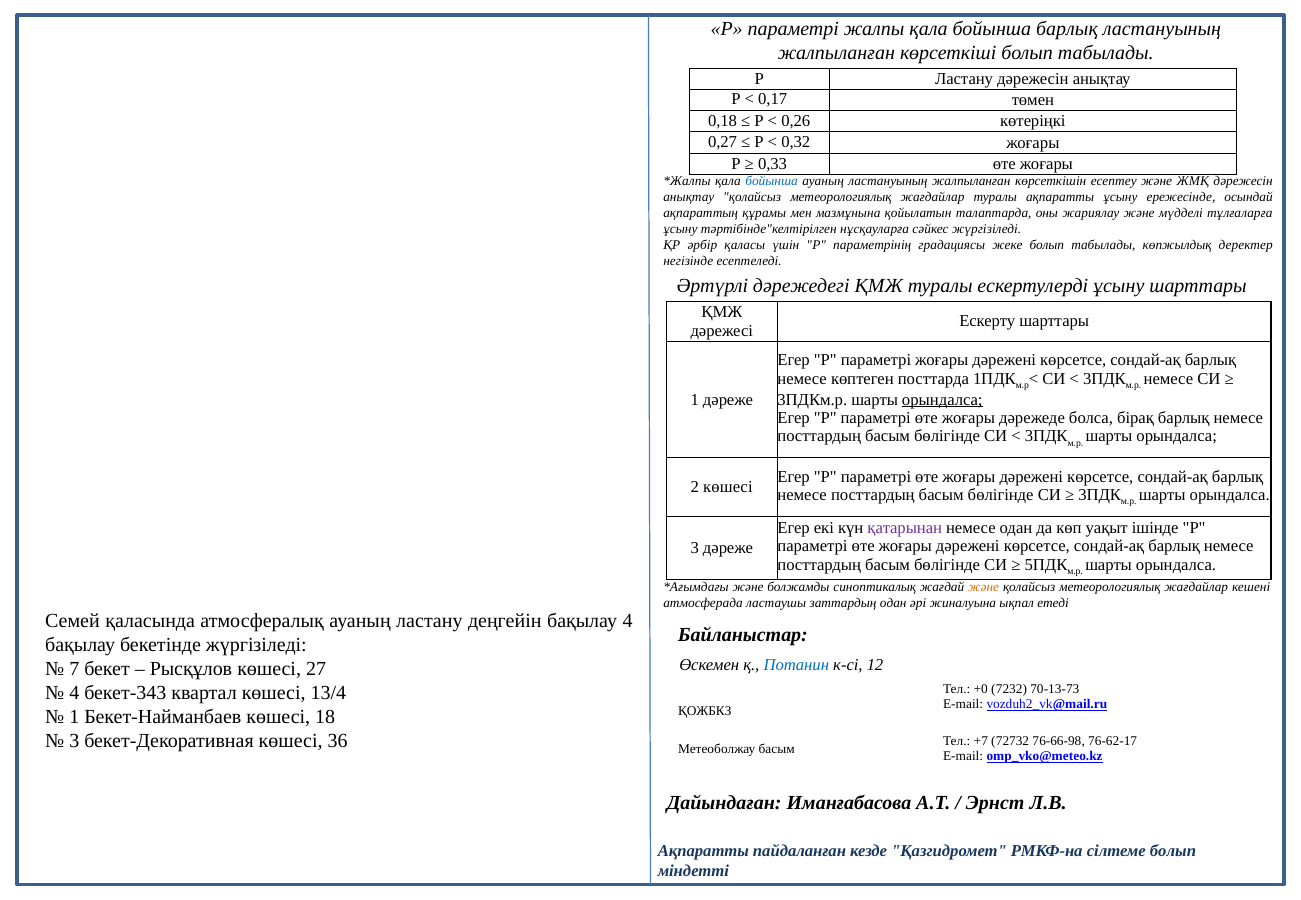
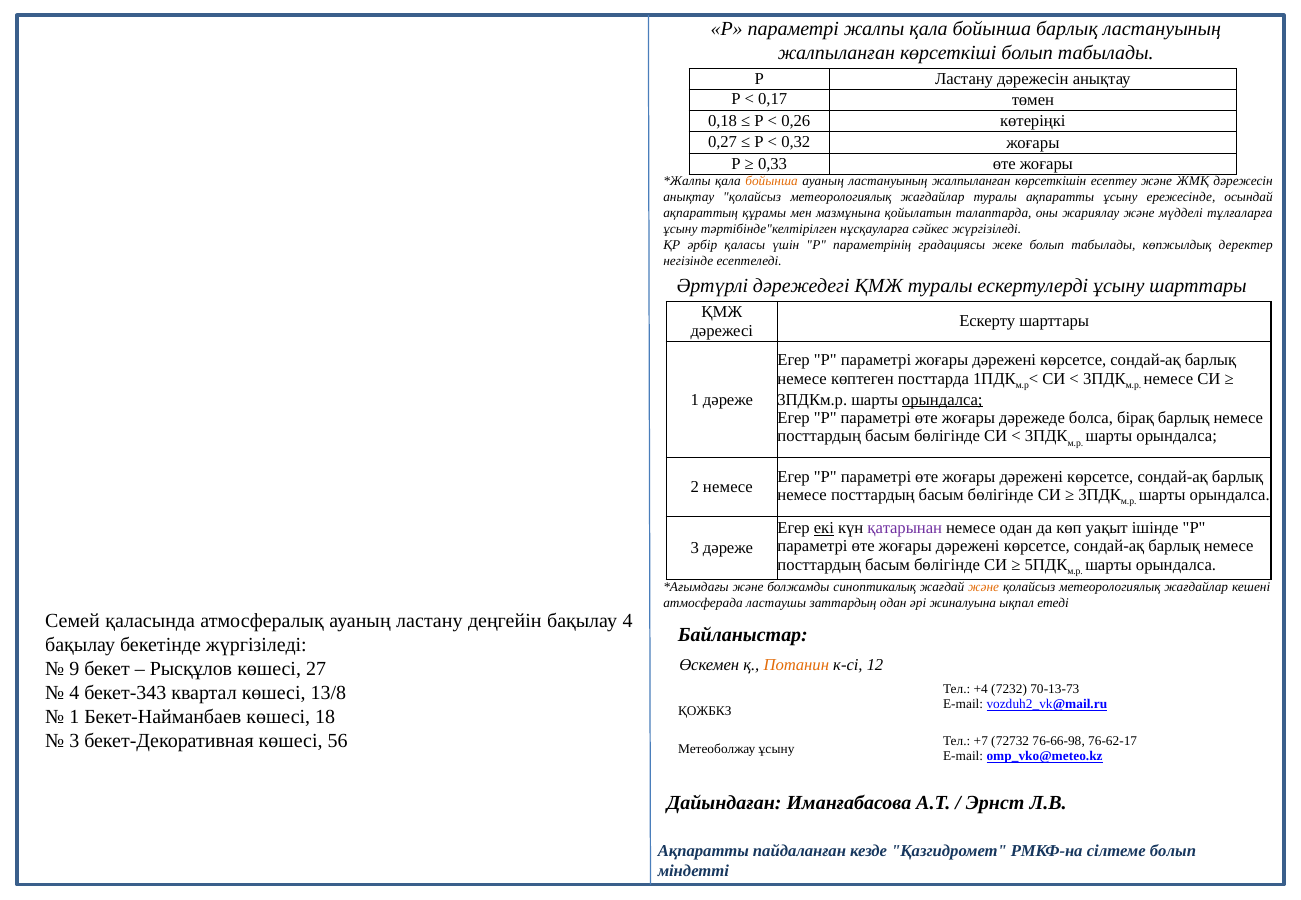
бойынша colour: blue -> orange (772, 181)
2 көшесі: көшесі -> немесе (728, 487)
екі underline: none -> present (824, 528)
Потанин colour: blue -> orange (796, 665)
7: 7 -> 9 (74, 670)
+0: +0 -> +4 (981, 690)
13/4: 13/4 -> 13/8 (328, 694)
36: 36 -> 56 (338, 742)
Метеоболжау басым: басым -> ұсыну (777, 749)
